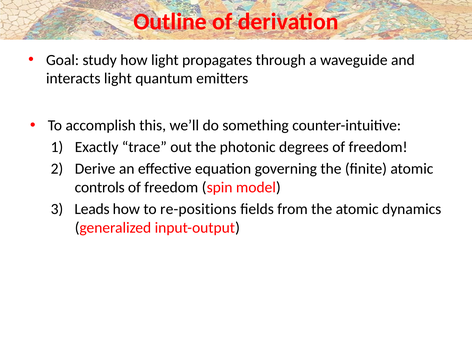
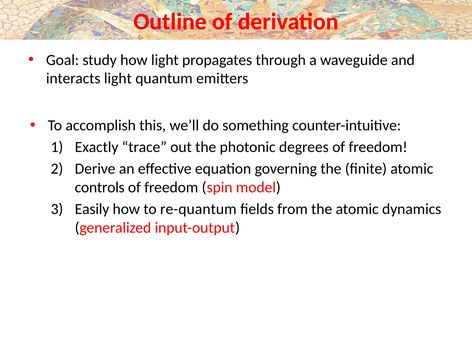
Leads: Leads -> Easily (92, 209)
re-positions: re-positions -> re-quantum (198, 209)
